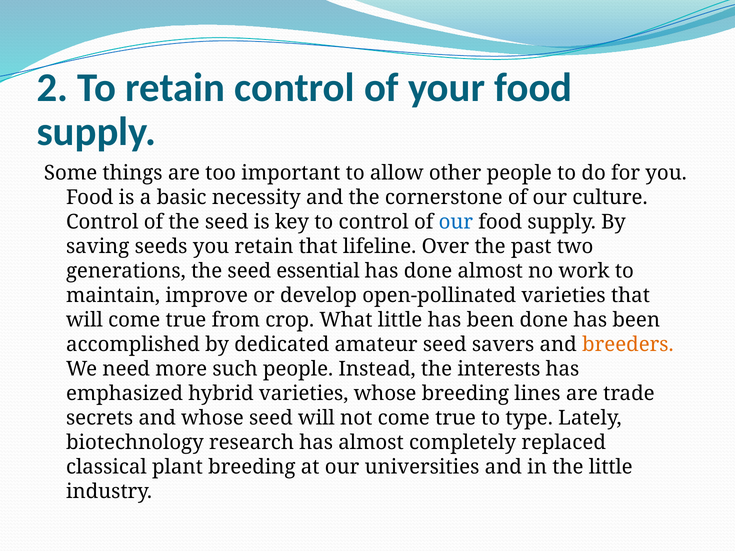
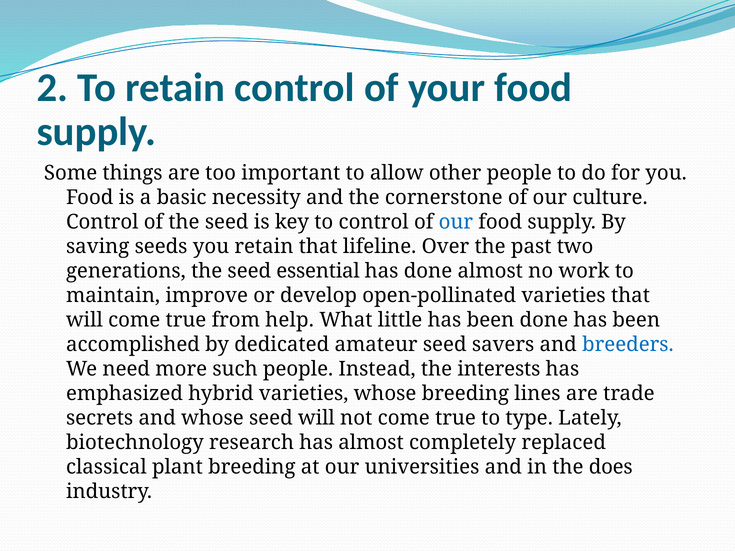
crop: crop -> help (290, 320)
breeders colour: orange -> blue (628, 344)
the little: little -> does (611, 467)
